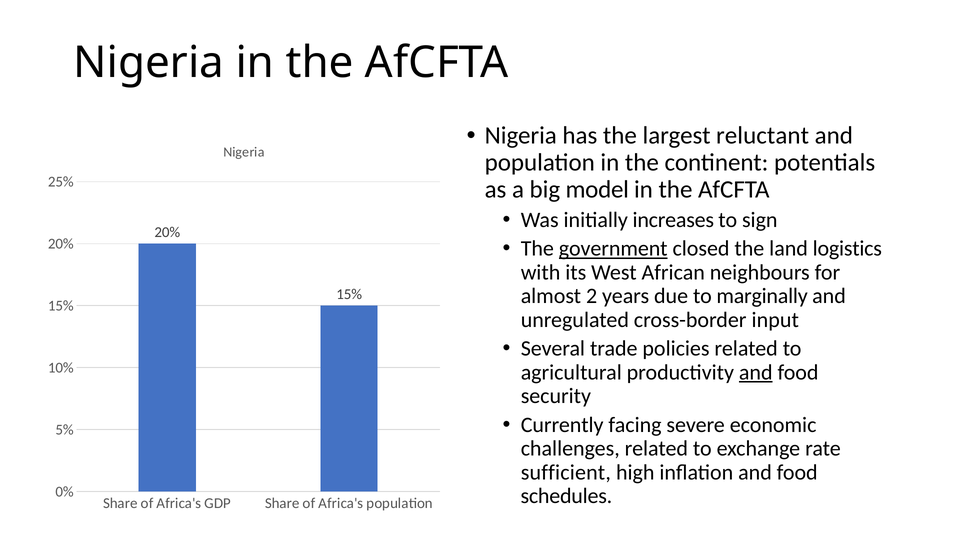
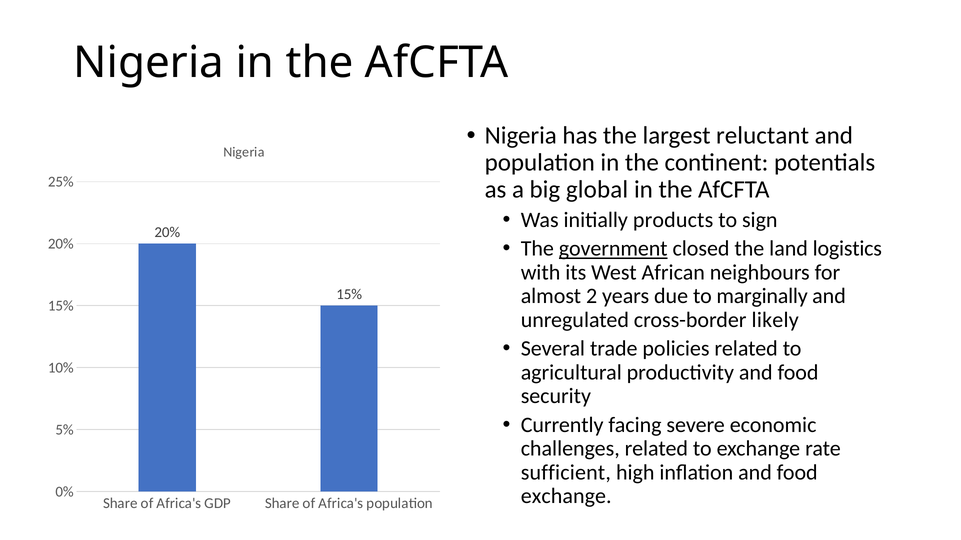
model: model -> global (597, 190)
increases: increases -> products (673, 220)
input: input -> likely (775, 320)
and underline: present -> none (756, 373)
schedules: schedules -> exchange (566, 497)
